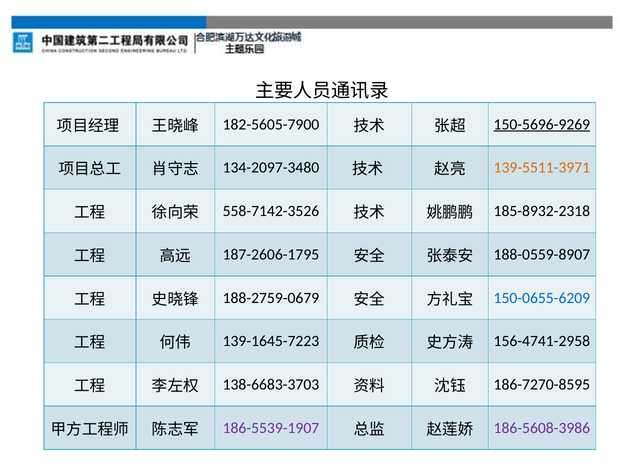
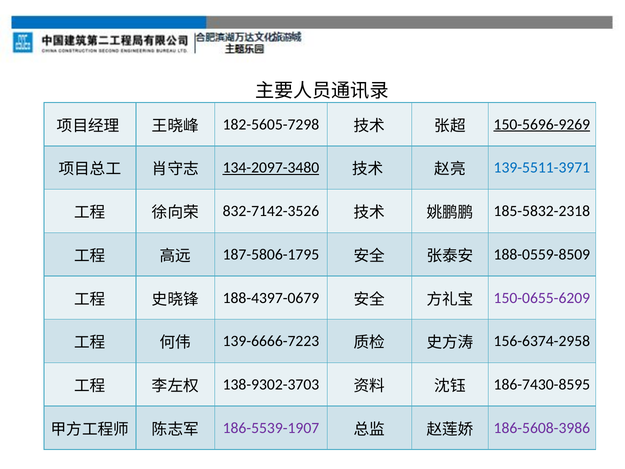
182-5605-7900: 182-5605-7900 -> 182-5605-7298 (271, 124)
134-2097-3480 underline: none -> present (271, 168)
139-5511-3971 colour: orange -> blue (542, 168)
558-7142-3526: 558-7142-3526 -> 832-7142-3526 (271, 211)
185-8932-2318: 185-8932-2318 -> 185-5832-2318 (542, 211)
187-2606-1795: 187-2606-1795 -> 187-5806-1795 (271, 254)
188-0559-8907: 188-0559-8907 -> 188-0559-8509 (542, 254)
188-2759-0679: 188-2759-0679 -> 188-4397-0679 (271, 298)
150-0655-6209 colour: blue -> purple (542, 298)
139-1645-7223: 139-1645-7223 -> 139-6666-7223 (271, 341)
156-4741-2958: 156-4741-2958 -> 156-6374-2958 (542, 341)
138-6683-3703: 138-6683-3703 -> 138-9302-3703 (271, 384)
186-7270-8595: 186-7270-8595 -> 186-7430-8595 (542, 384)
